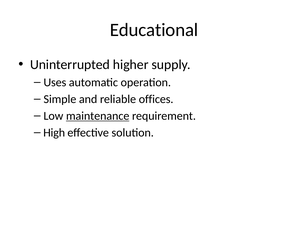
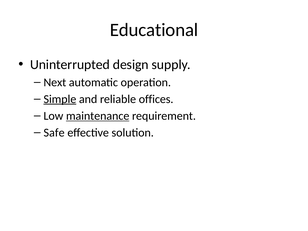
higher: higher -> design (131, 65)
Uses: Uses -> Next (55, 82)
Simple underline: none -> present (60, 99)
High: High -> Safe (54, 133)
